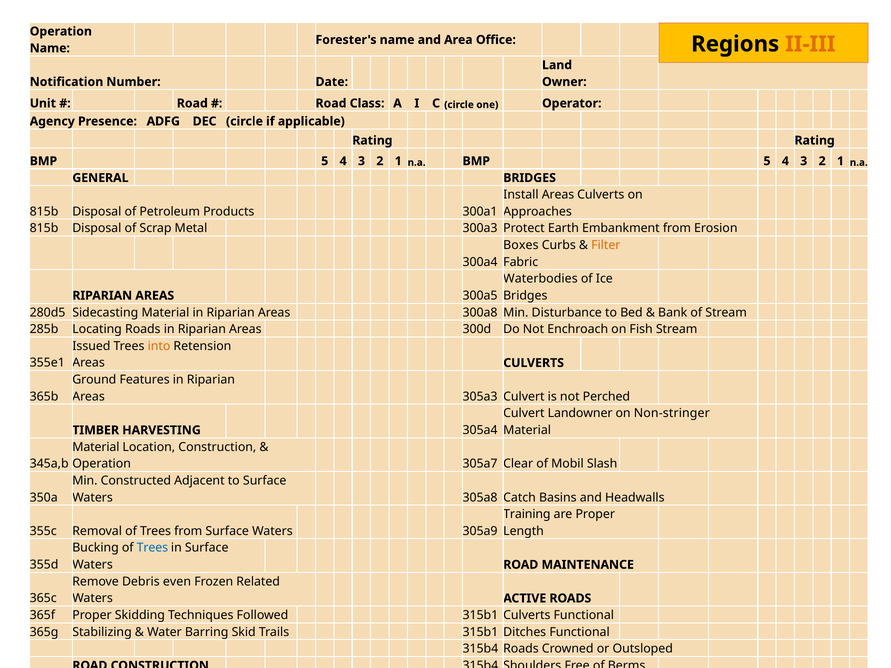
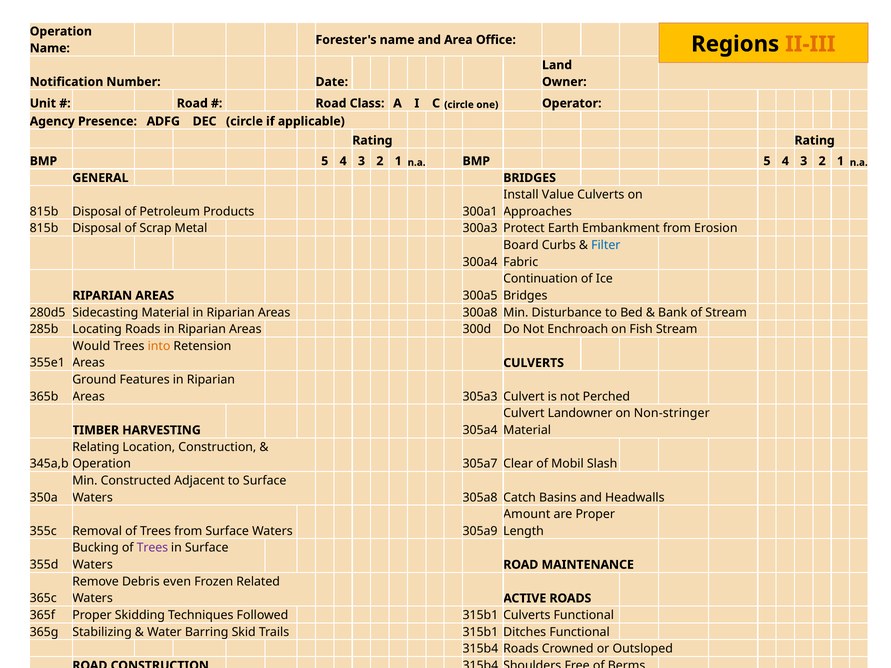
Install Areas: Areas -> Value (558, 195)
Boxes: Boxes -> Board (521, 245)
Filter colour: orange -> blue (606, 245)
Waterbodies: Waterbodies -> Continuation (541, 279)
Issued: Issued -> Would (91, 346)
Material: Material -> Relating (96, 447)
Training: Training -> Amount (527, 514)
Trees colour: blue -> purple (152, 548)
